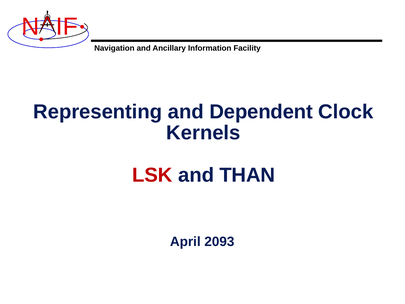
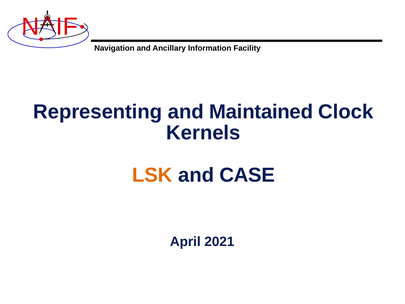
Dependent: Dependent -> Maintained (261, 112)
LSK colour: red -> orange (152, 175)
THAN: THAN -> CASE (247, 175)
2093: 2093 -> 2021 (219, 242)
